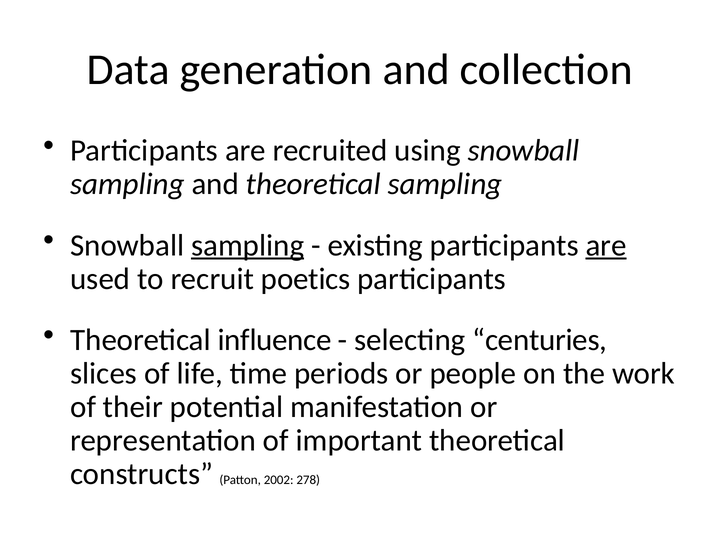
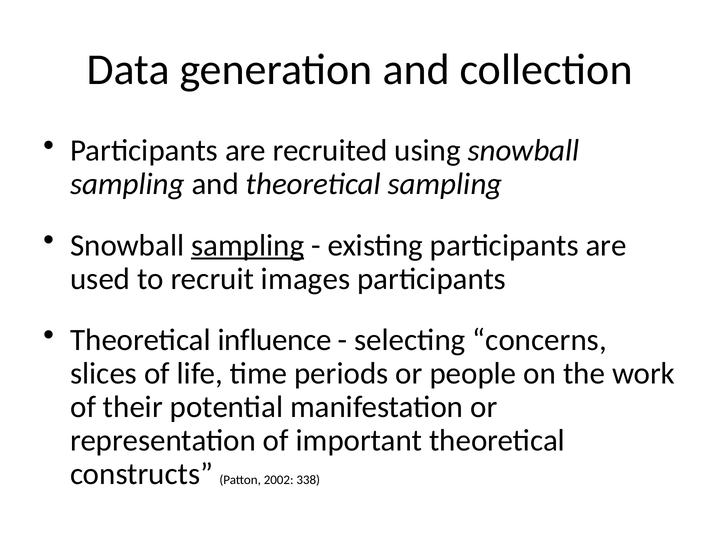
are underline: present -> none (606, 245)
poetics: poetics -> images (306, 279)
centuries: centuries -> concerns (540, 340)
278: 278 -> 338 (308, 480)
